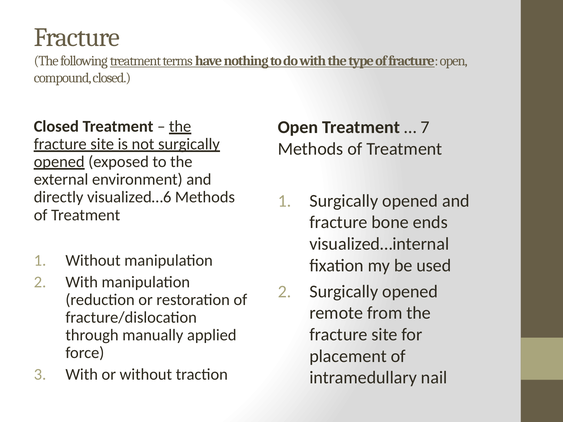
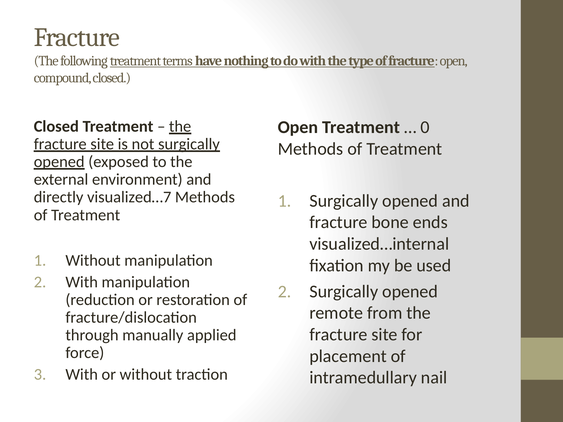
7: 7 -> 0 (425, 127)
visualized…6: visualized…6 -> visualized…7 (129, 197)
